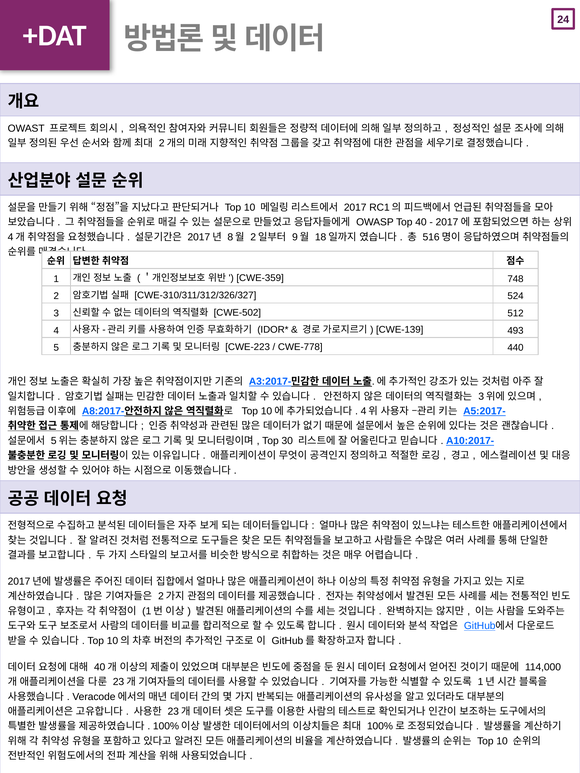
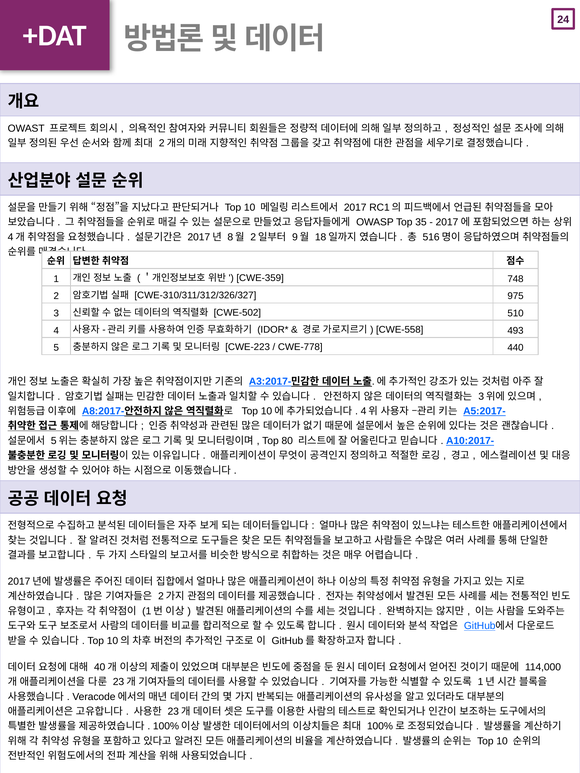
40: 40 -> 35 (421, 222)
524: 524 -> 975 (516, 296)
512: 512 -> 510 (516, 313)
CWE-139: CWE-139 -> CWE-558 (400, 330)
30: 30 -> 80 (287, 441)
